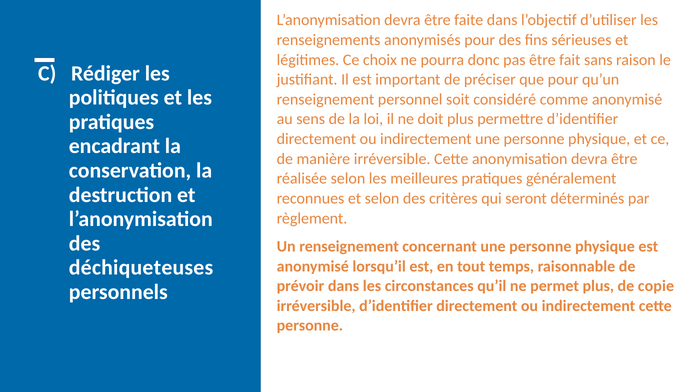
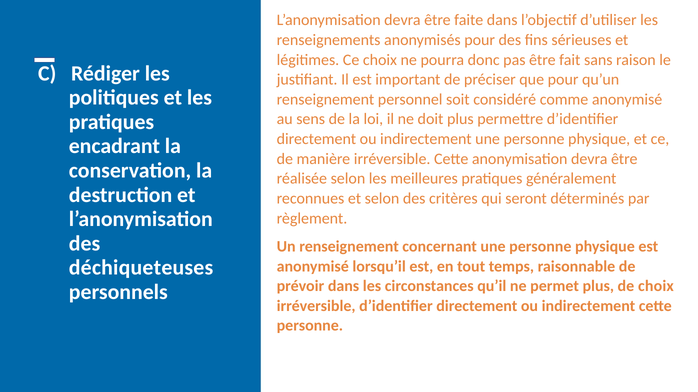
de copie: copie -> choix (656, 287)
